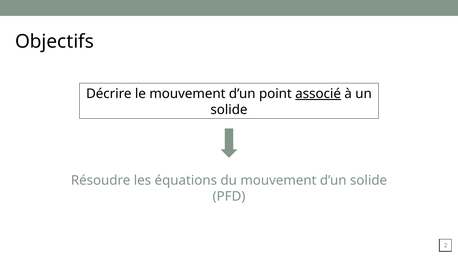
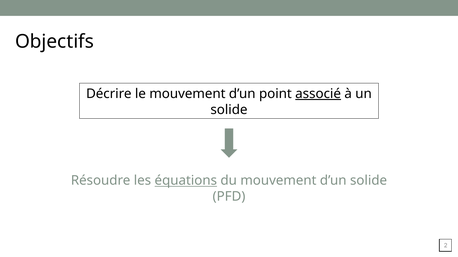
équations underline: none -> present (186, 181)
